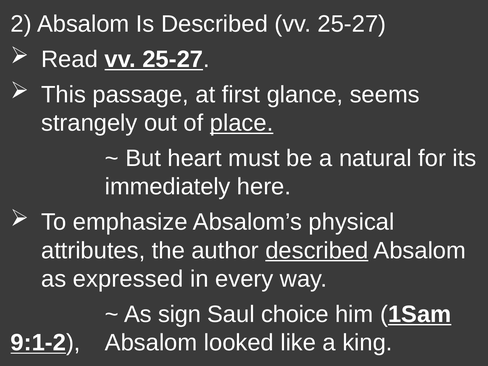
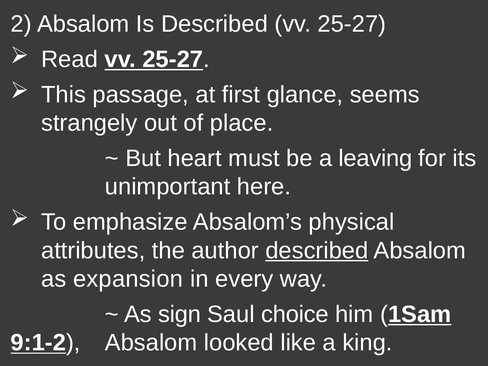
place underline: present -> none (242, 123)
natural: natural -> leaving (375, 158)
immediately: immediately -> unimportant (168, 187)
expressed: expressed -> expansion (128, 279)
